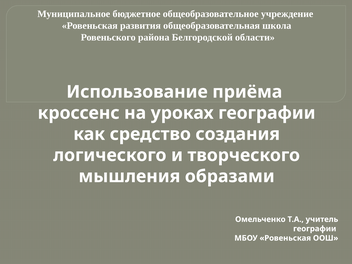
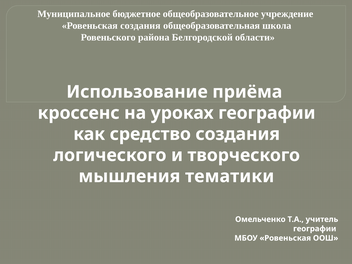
Ровеньская развития: развития -> создания (140, 26)
образами: образами -> тематики (230, 176)
